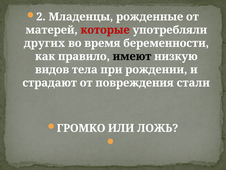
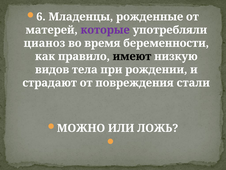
2: 2 -> 6 (41, 17)
которые colour: red -> purple (105, 30)
других: других -> цианоз (44, 43)
ГРОМКО: ГРОМКО -> МОЖНО (81, 128)
